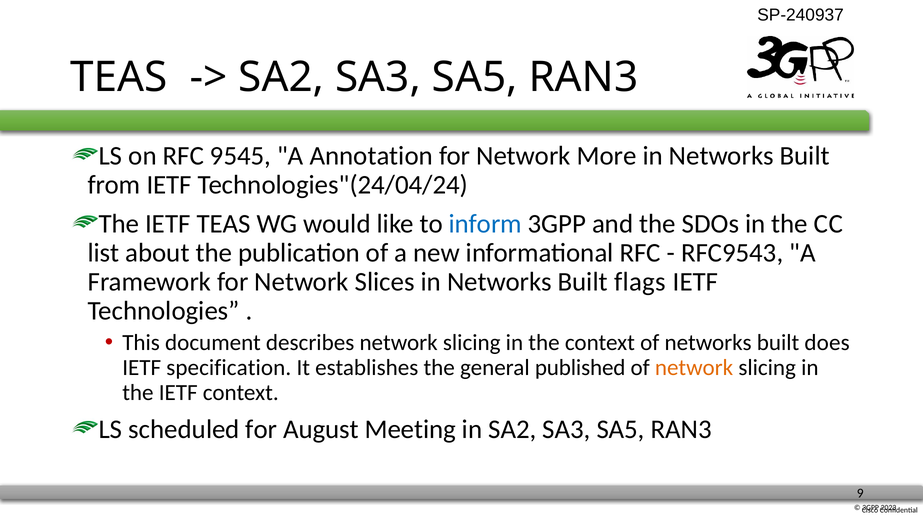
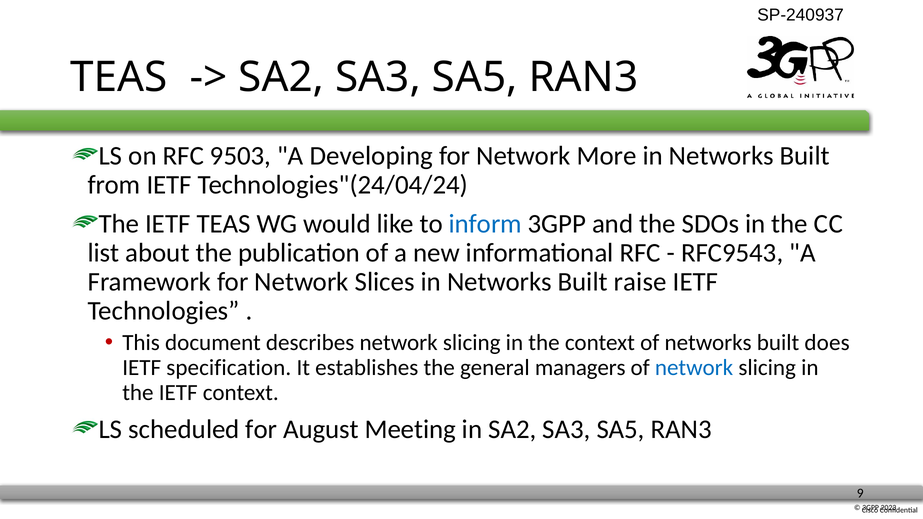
9545: 9545 -> 9503 (240, 156)
Annotation: Annotation -> Developing (371, 156)
flags: flags -> raise (640, 282)
published: published -> managers (580, 368)
network colour: orange -> blue (694, 368)
